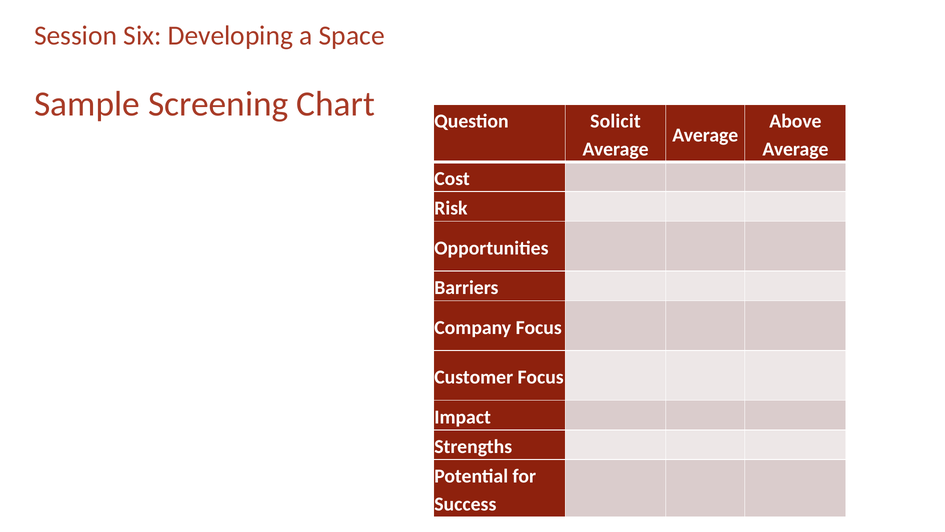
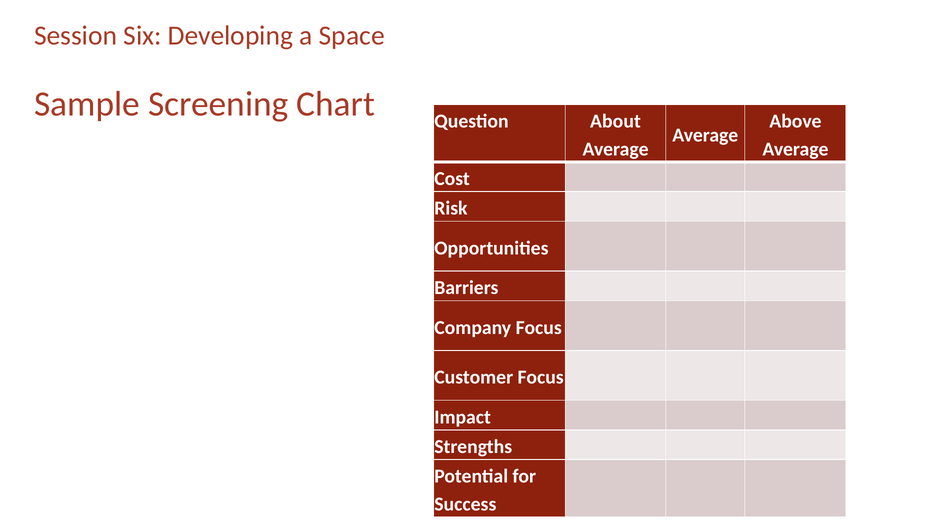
Solicit: Solicit -> About (615, 121)
